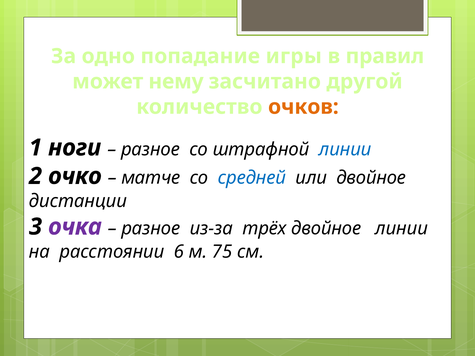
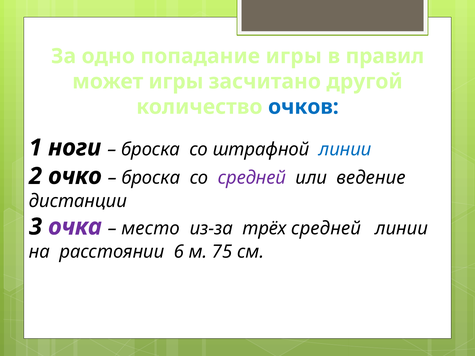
может нему: нему -> игры (176, 82)
очков colour: orange -> blue (303, 107)
разное: разное -> броска (151, 149)
матче: матче -> броска (151, 178)
средней colour: blue -> purple (252, 178)
или двойное: двойное -> ведение (371, 178)
разное: разное -> место (151, 229)
трёх двойное: двойное -> средней (326, 229)
